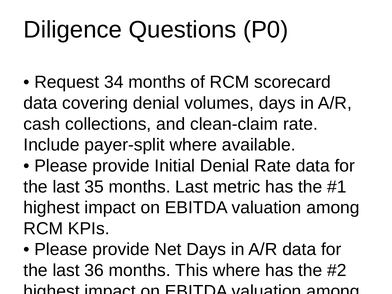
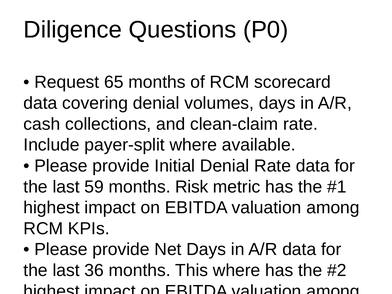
34: 34 -> 65 (114, 82)
35: 35 -> 59 (94, 187)
months Last: Last -> Risk (192, 187)
